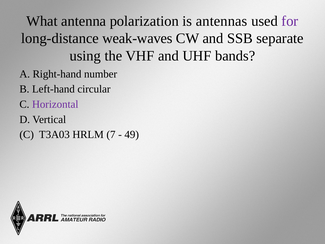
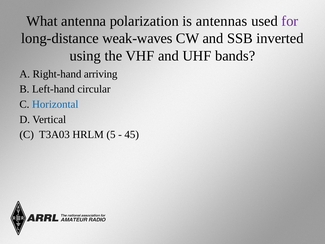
separate: separate -> inverted (280, 38)
number: number -> arriving (101, 74)
Horizontal colour: purple -> blue (55, 104)
7: 7 -> 5 (111, 135)
49: 49 -> 45 (132, 135)
